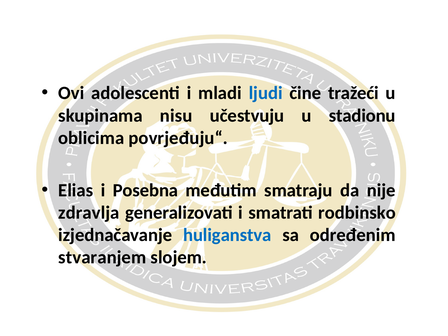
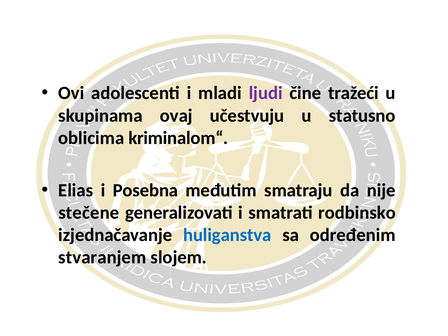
ljudi colour: blue -> purple (266, 93)
nisu: nisu -> ovaj (176, 116)
stadionu: stadionu -> statusno (362, 116)
povrjeđuju“: povrjeđuju“ -> kriminalom“ (178, 138)
zdravlja: zdravlja -> stečene (89, 213)
